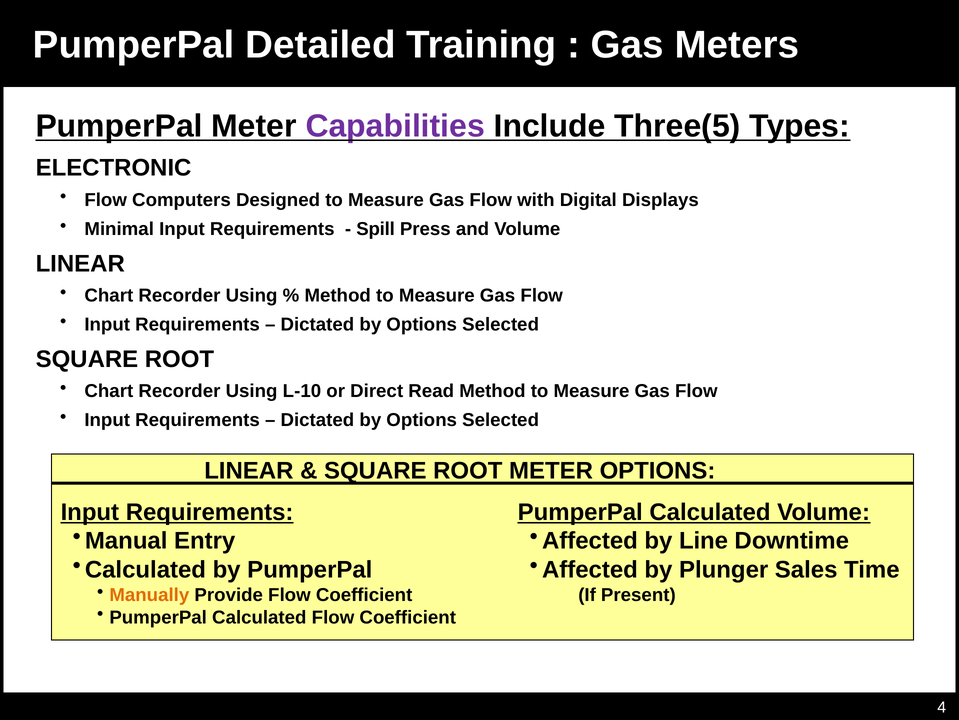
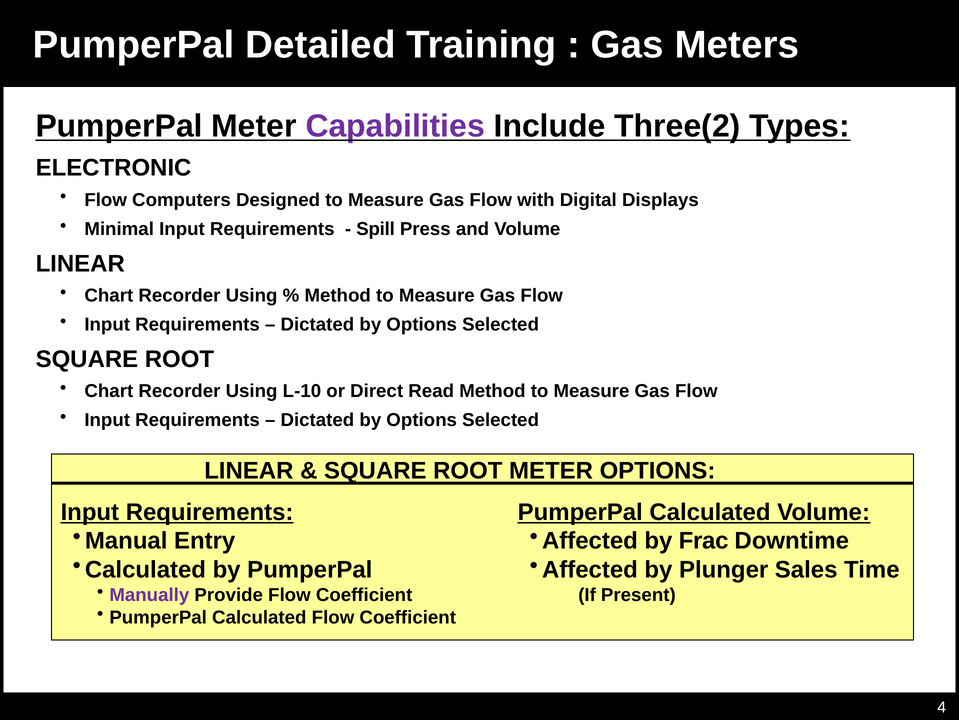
Three(5: Three(5 -> Three(2 (677, 126)
Line: Line -> Frac (704, 540)
Manually colour: orange -> purple (149, 594)
